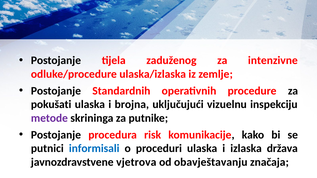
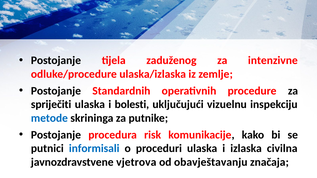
pokušati: pokušati -> spriječiti (51, 105)
brojna: brojna -> bolesti (132, 105)
metode colour: purple -> blue (49, 118)
država: država -> civilna (282, 149)
